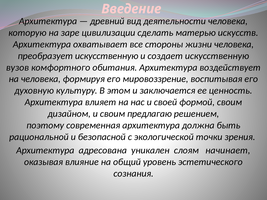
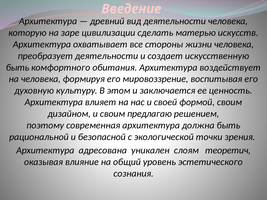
преобразует искусственную: искусственную -> деятельности (107, 56)
вузов: вузов -> быть (18, 68)
начинает: начинает -> теоретич (228, 151)
